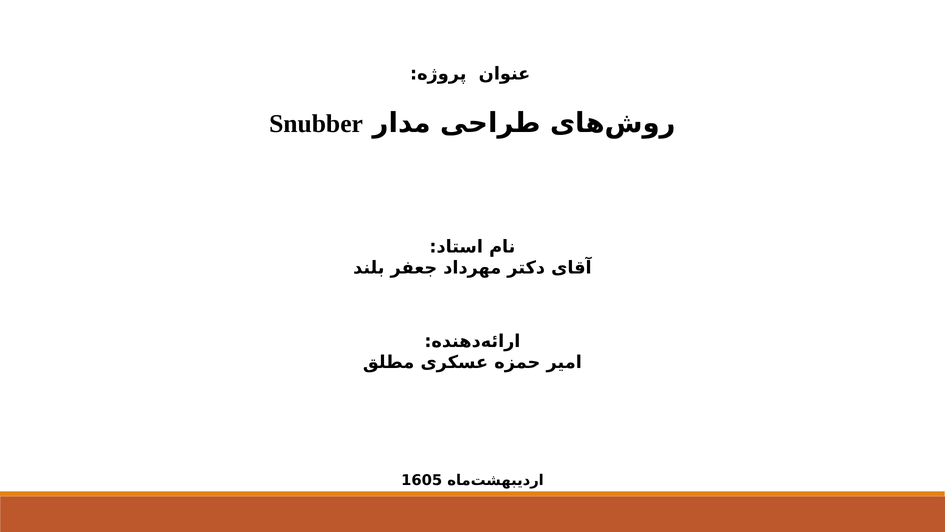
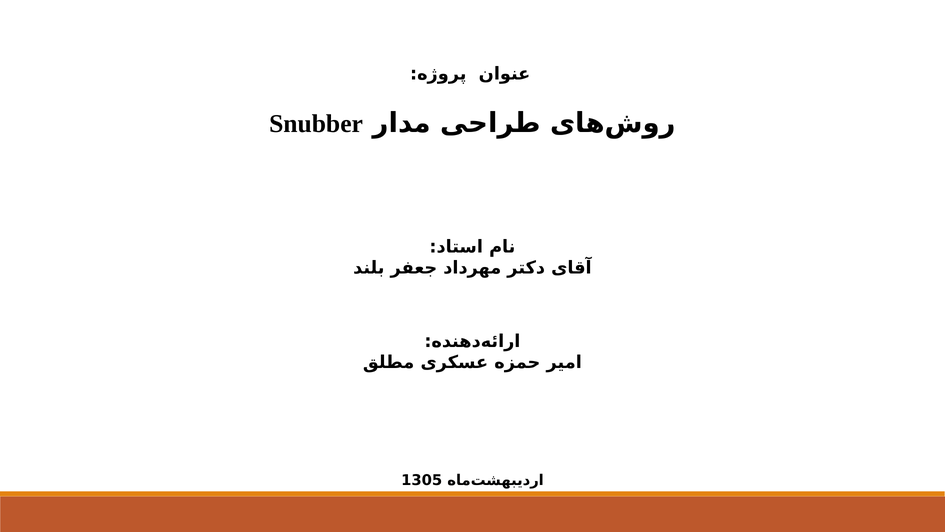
1605: 1605 -> 1305 (422, 480)
